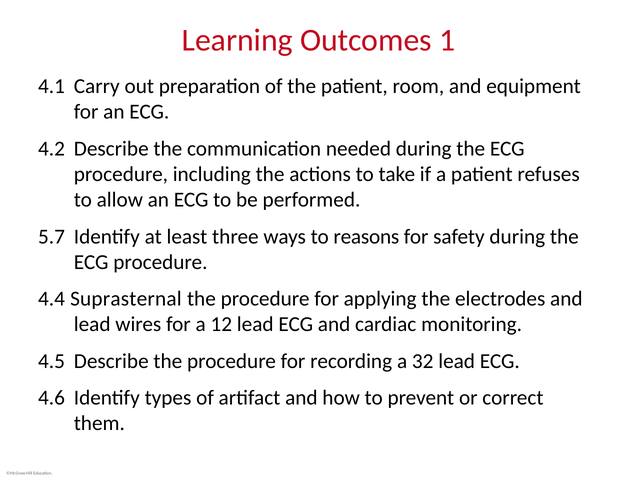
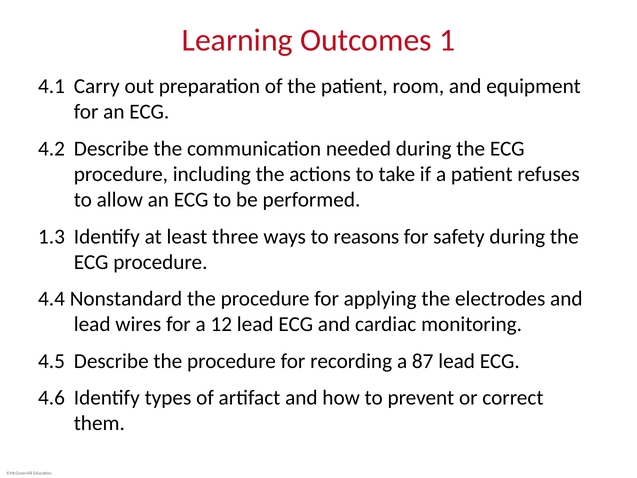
5.7: 5.7 -> 1.3 (52, 236)
Suprasternal: Suprasternal -> Nonstandard (126, 299)
32: 32 -> 87 (423, 361)
